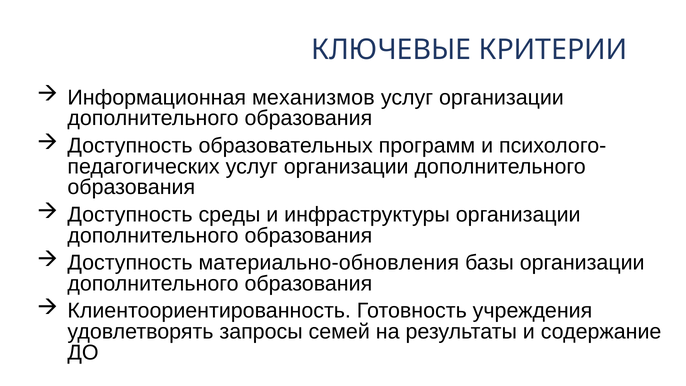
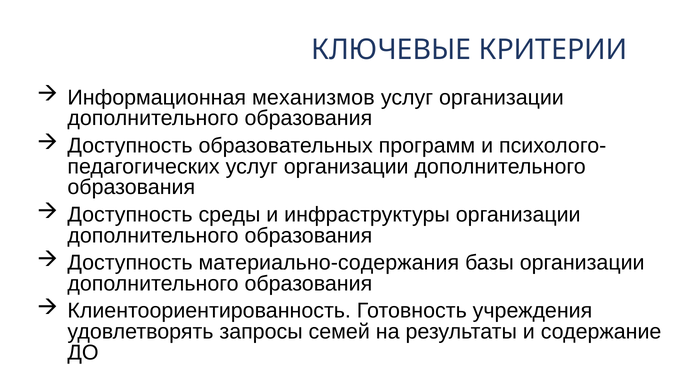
материально-обновления: материально-обновления -> материально-содержания (329, 263)
